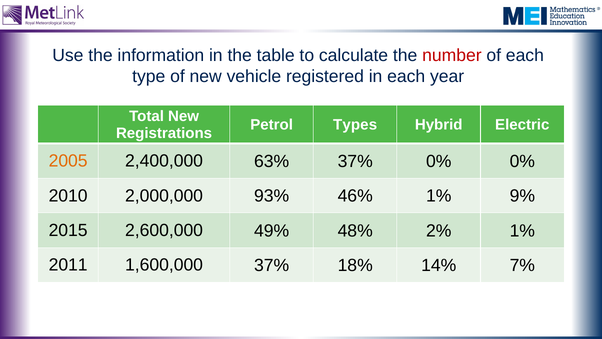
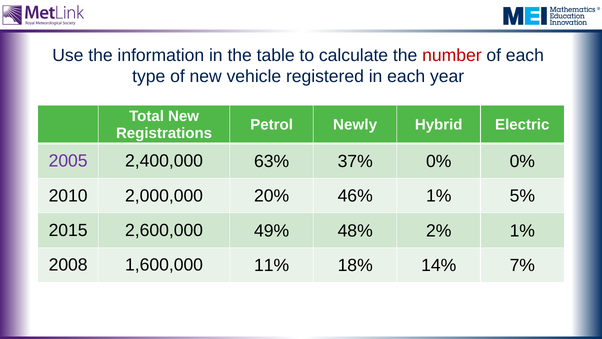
Types: Types -> Newly (355, 125)
2005 colour: orange -> purple (68, 161)
93%: 93% -> 20% (272, 196)
9%: 9% -> 5% (522, 196)
2011: 2011 -> 2008 (68, 265)
1,600,000 37%: 37% -> 11% (272, 265)
